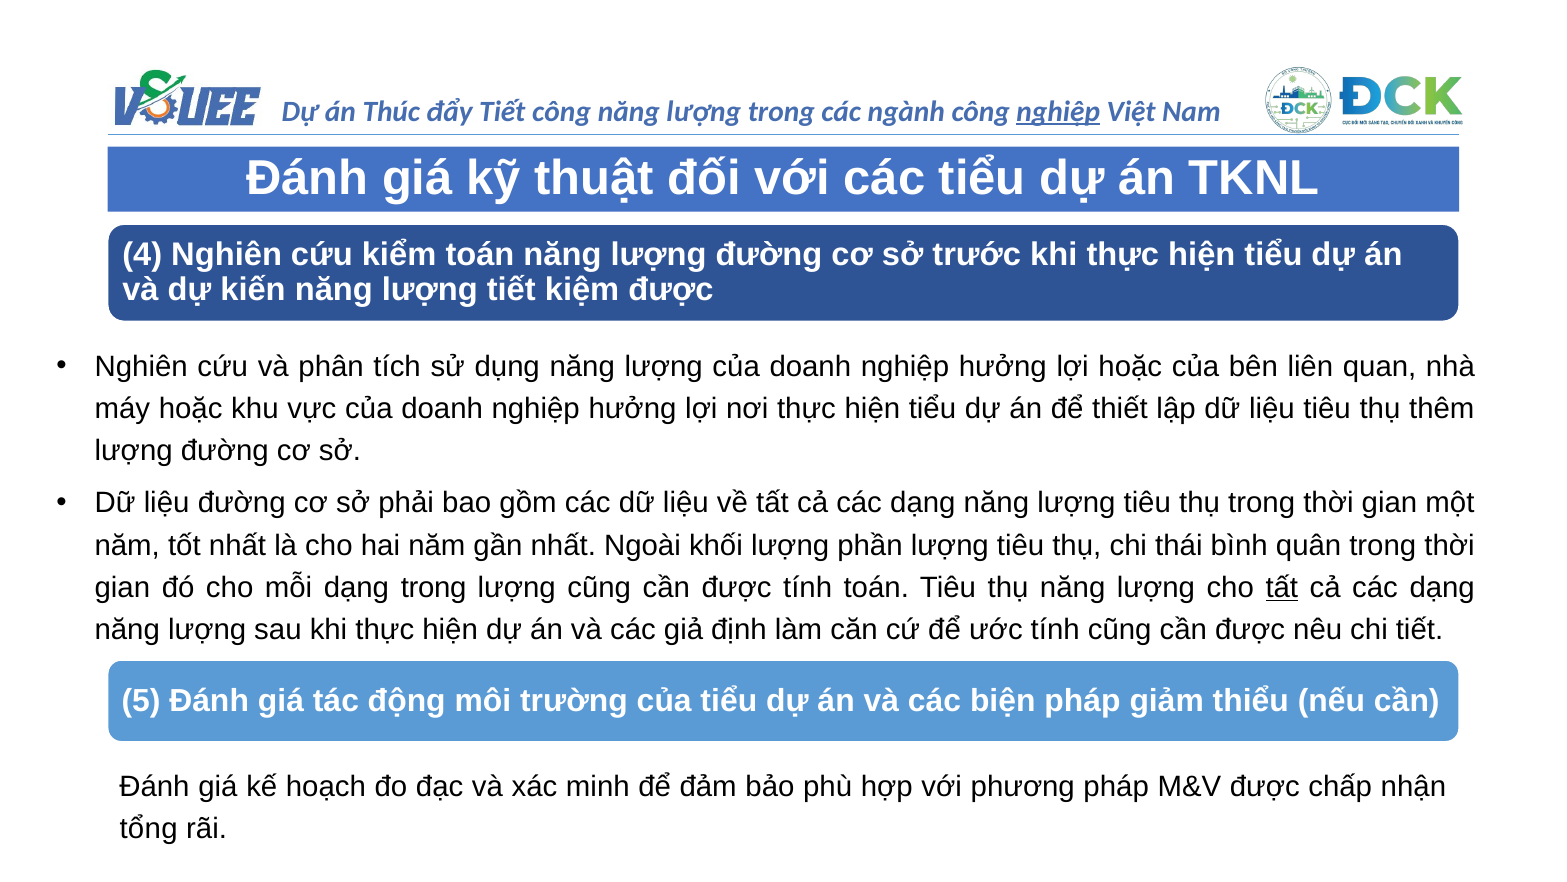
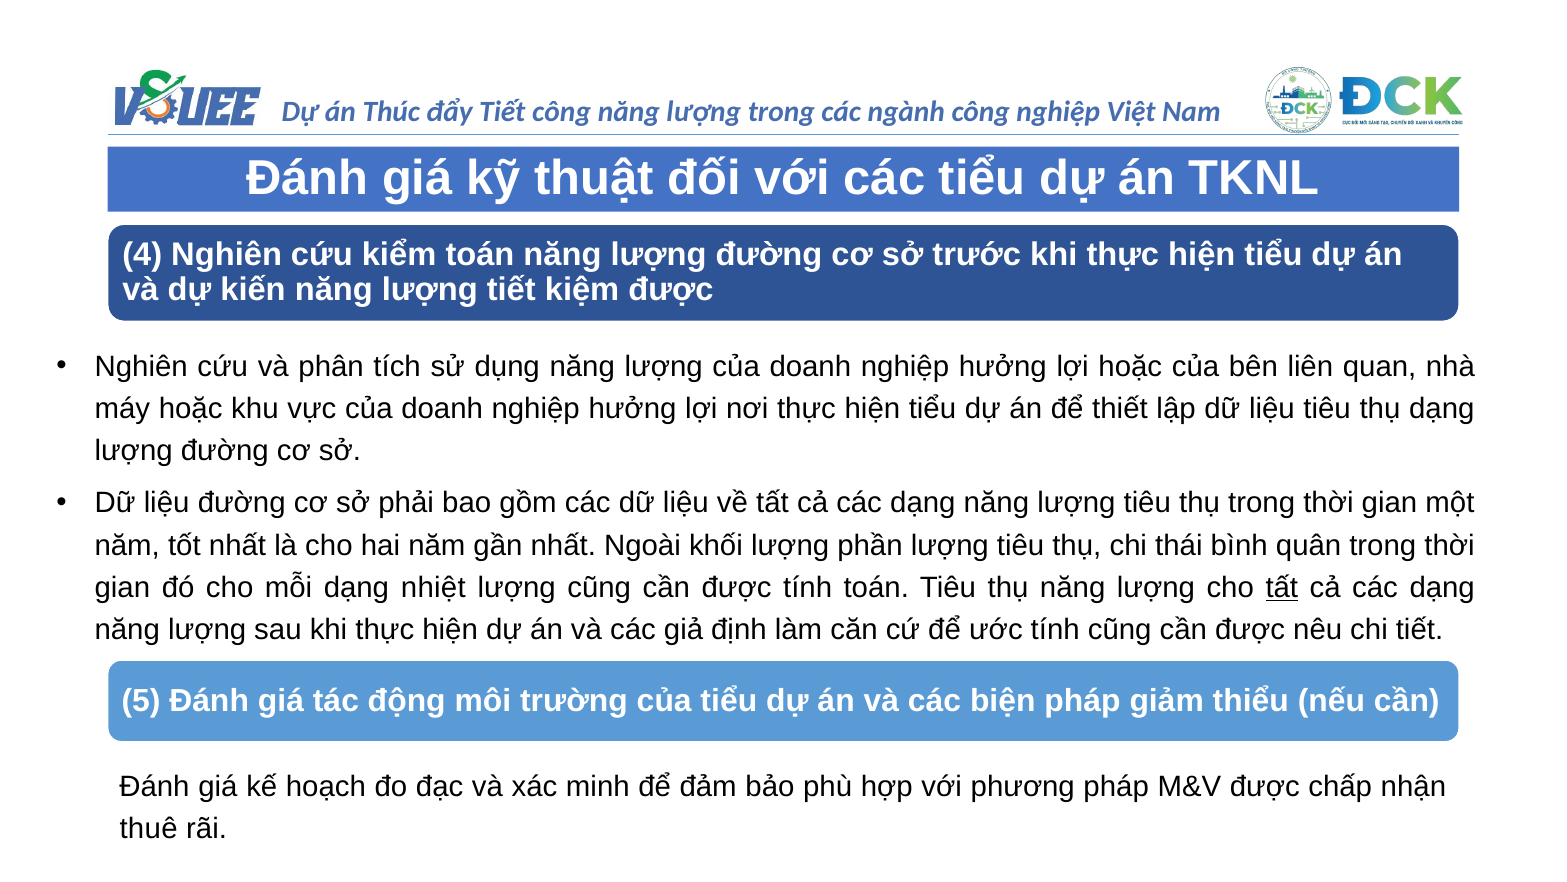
nghiệp underline: present -> none (1058, 111)
thụ thêm: thêm -> dạng (1442, 408)
dạng trong: trong -> nhiệt (433, 587)
tổng: tổng -> thuê (149, 829)
